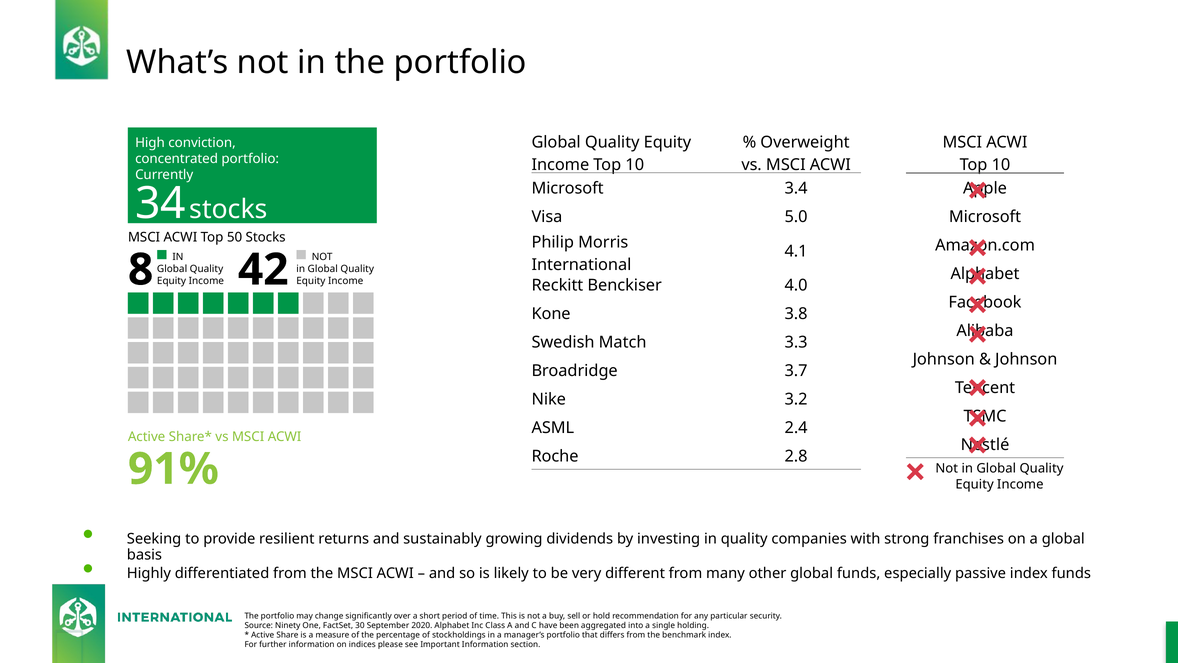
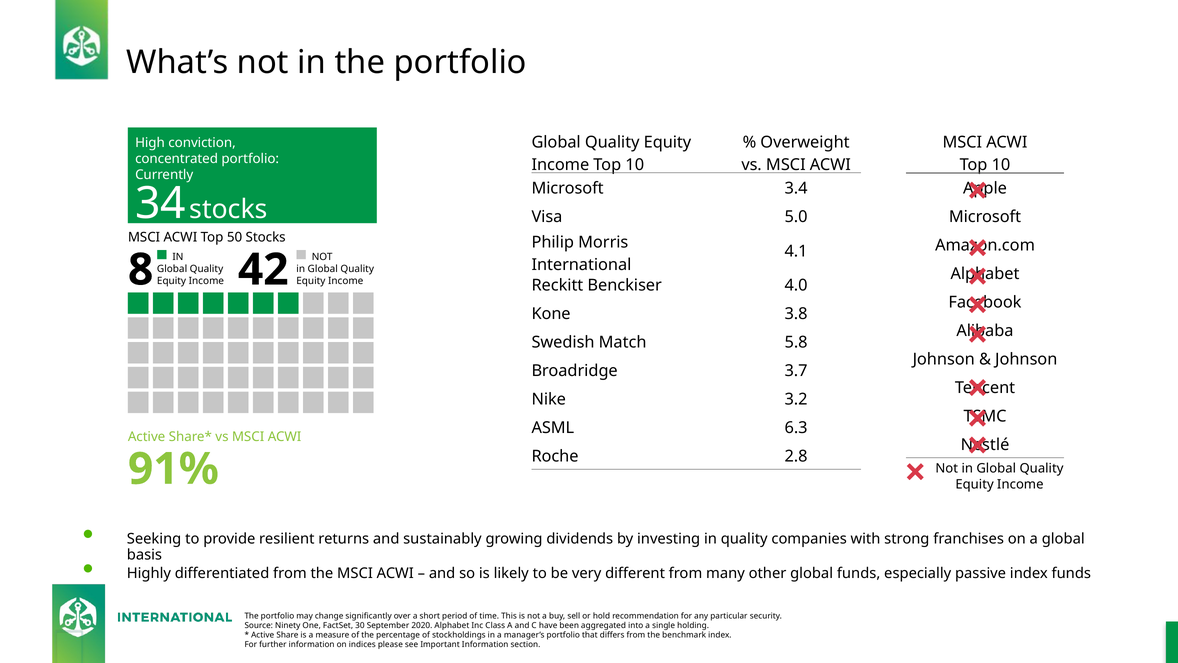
3.3: 3.3 -> 5.8 (796, 342)
2.4: 2.4 -> 6.3 (796, 428)
